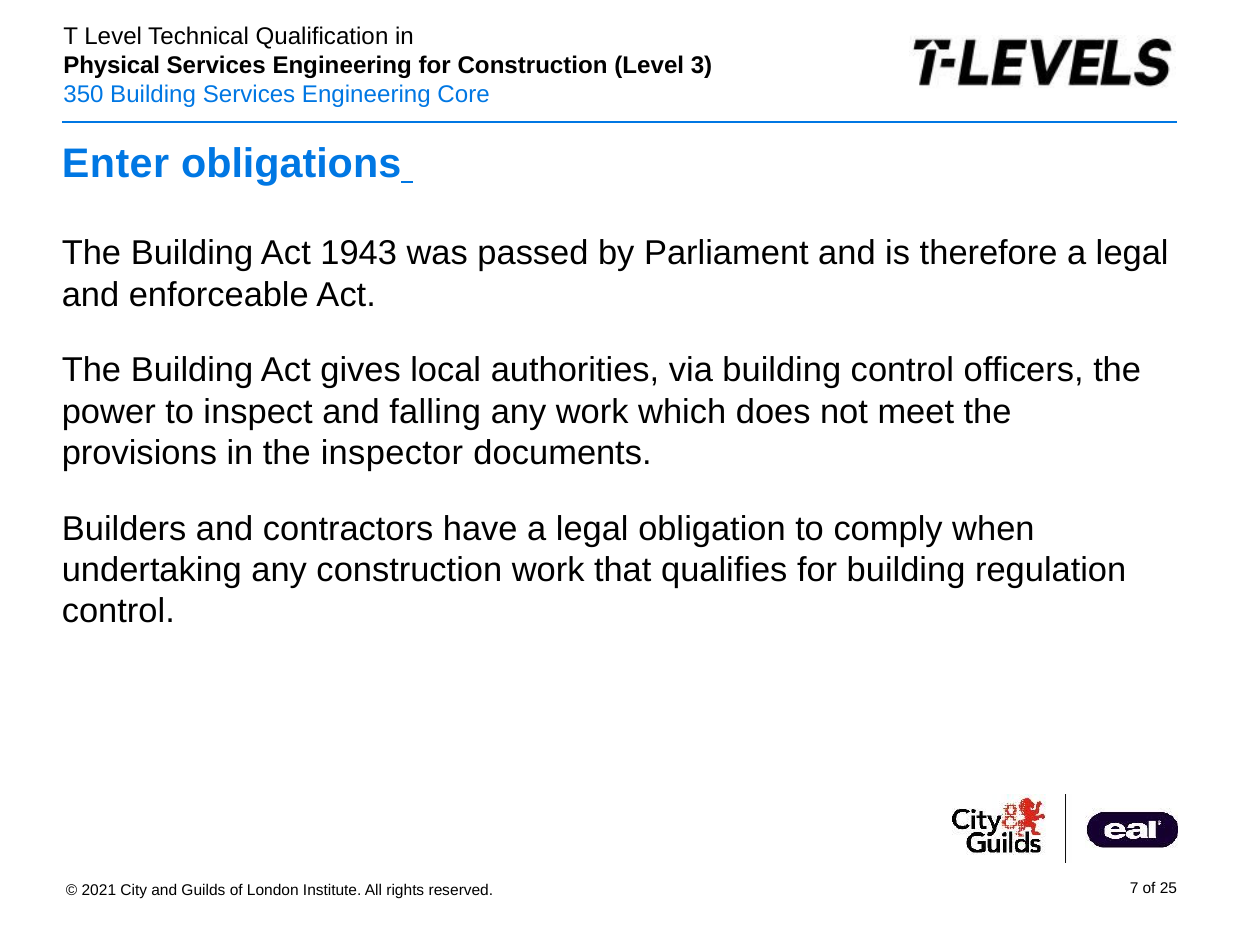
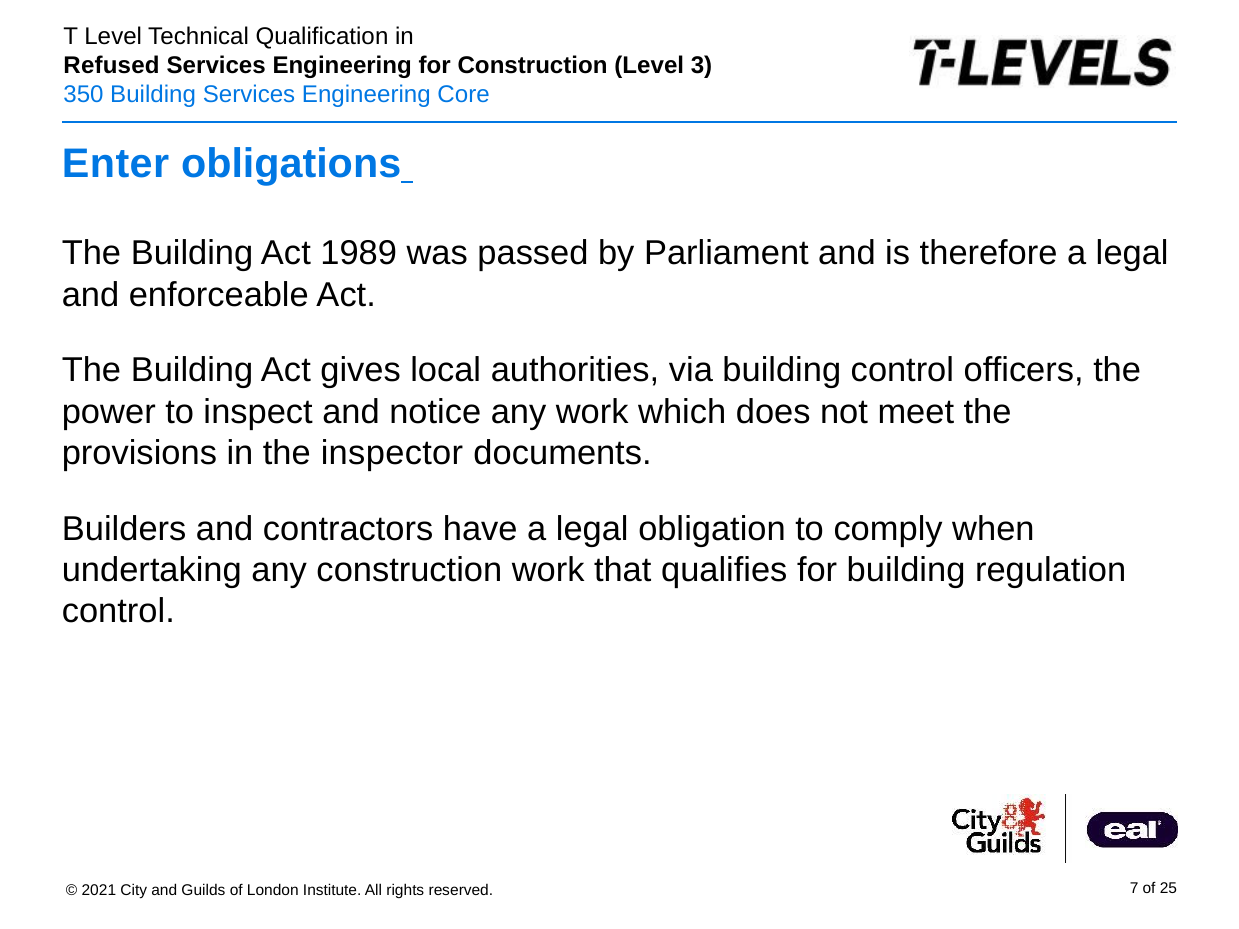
Physical: Physical -> Refused (112, 66)
1943: 1943 -> 1989 (359, 254)
falling: falling -> notice (435, 412)
